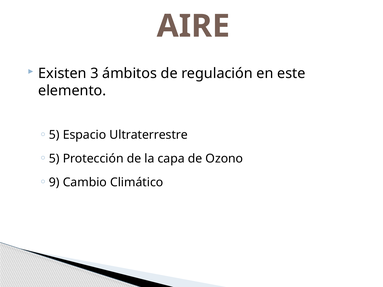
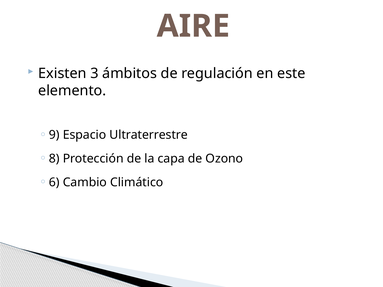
5: 5 -> 9 (54, 135)
5: 5 -> 8 (54, 159)
9: 9 -> 6 (54, 182)
